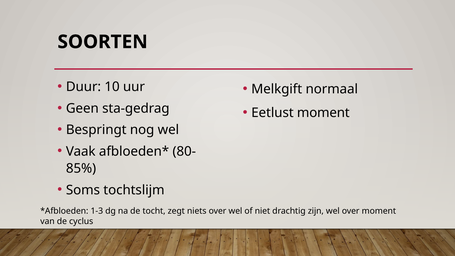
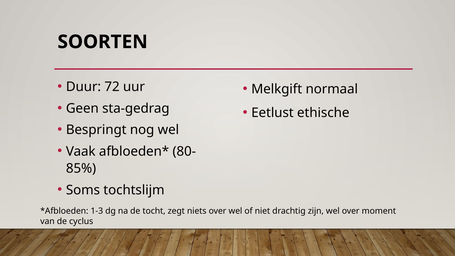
10: 10 -> 72 (112, 87)
Eetlust moment: moment -> ethische (323, 113)
